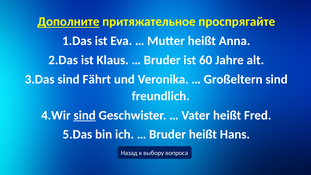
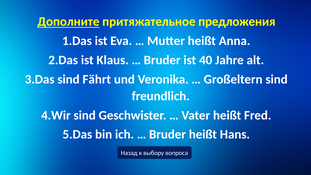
проспрягайте: проспрягайте -> предложения (237, 22)
60: 60 -> 40 (206, 60)
sind underline: present -> none (85, 115)
